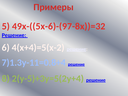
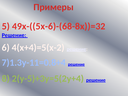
49х-((5х-6)-(97-8х))=32: 49х-((5х-6)-(97-8х))=32 -> 49х-((5х-6)-(68-8х))=32 (59, 26)
